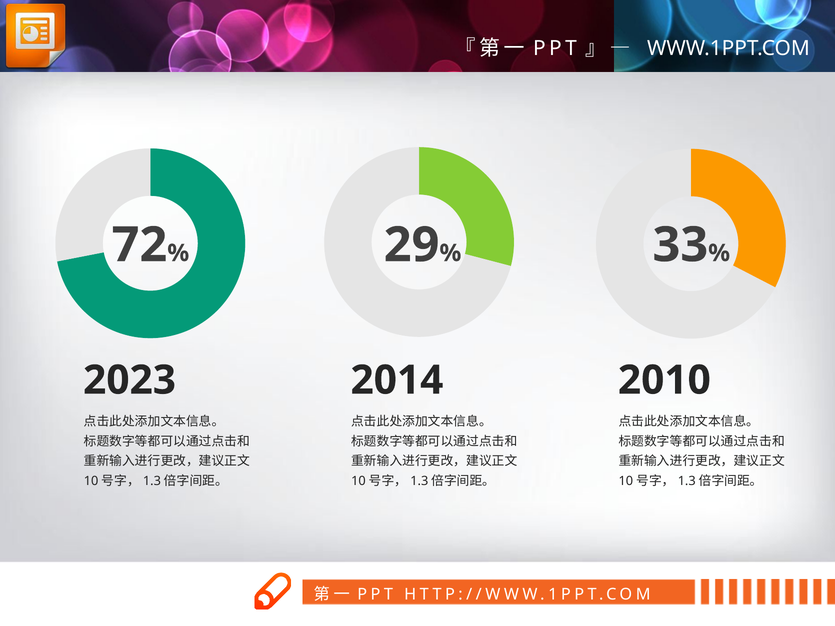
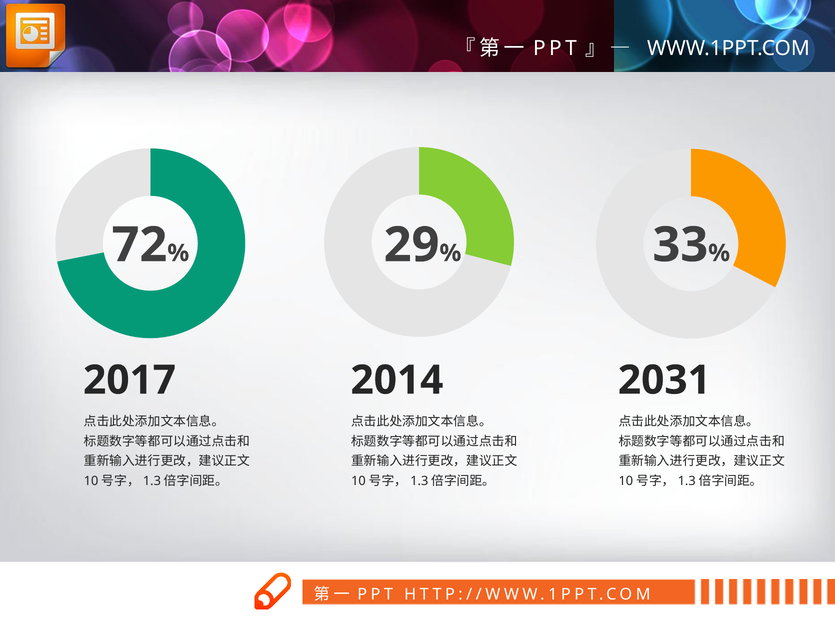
2023: 2023 -> 2017 (130, 380)
2010: 2010 -> 2031 (664, 380)
